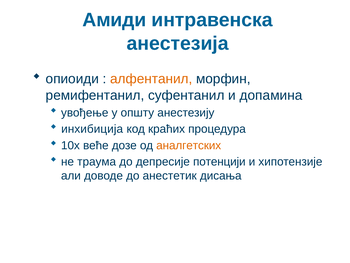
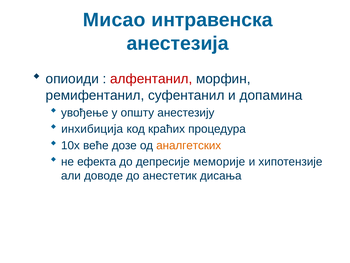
Амиди: Амиди -> Мисао (114, 20)
алфентанил colour: orange -> red (151, 79)
траума: траума -> ефекта (97, 161)
потенцији: потенцији -> меморије (219, 161)
